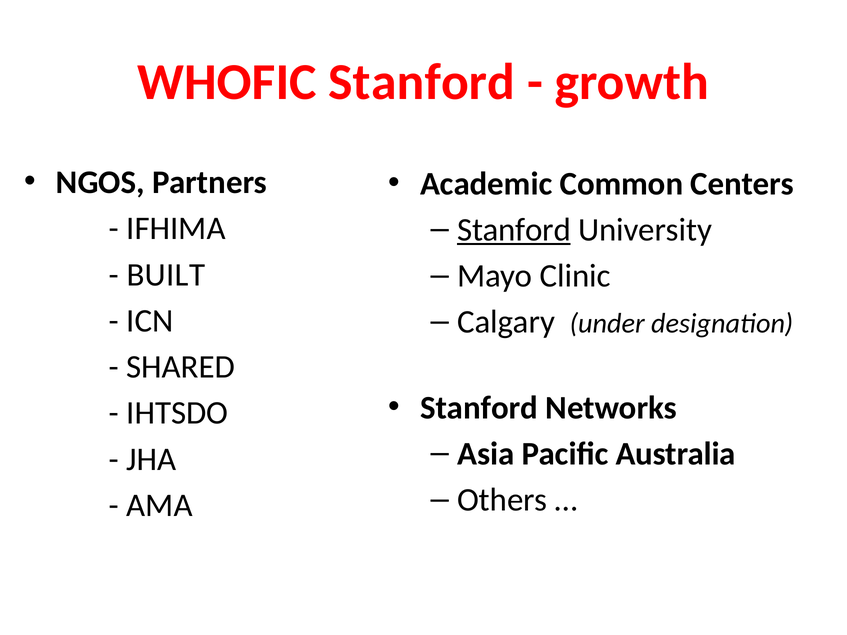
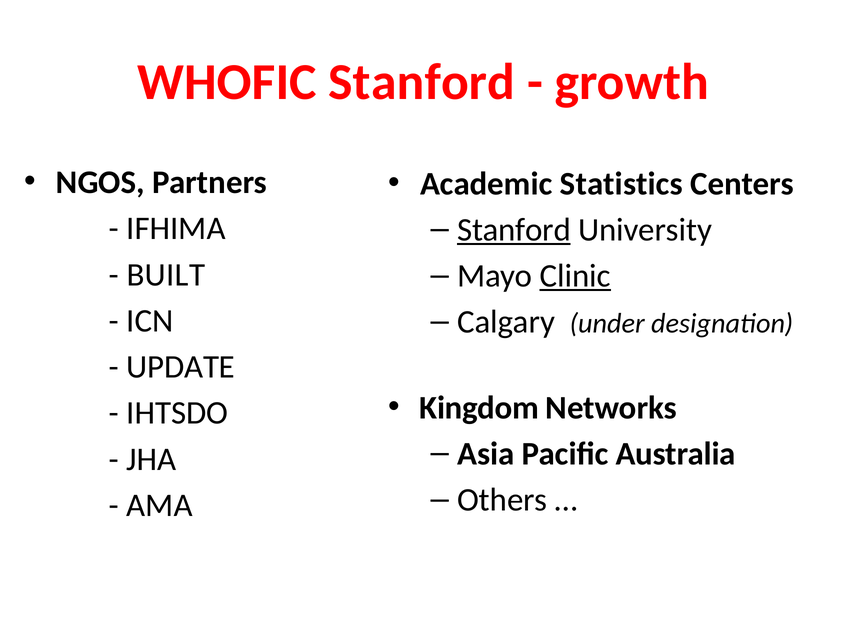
Common: Common -> Statistics (621, 184)
Clinic underline: none -> present (575, 276)
SHARED: SHARED -> UPDATE (181, 367)
Stanford: Stanford -> Kingdom (479, 408)
